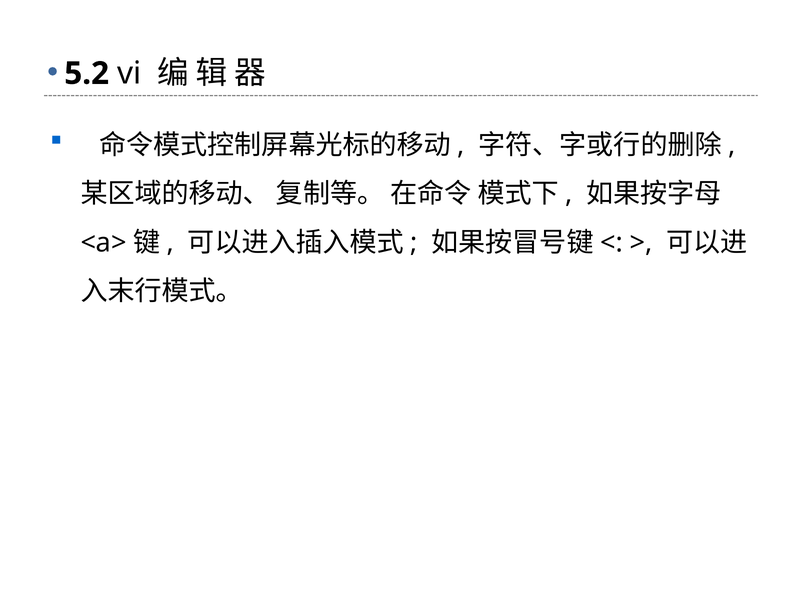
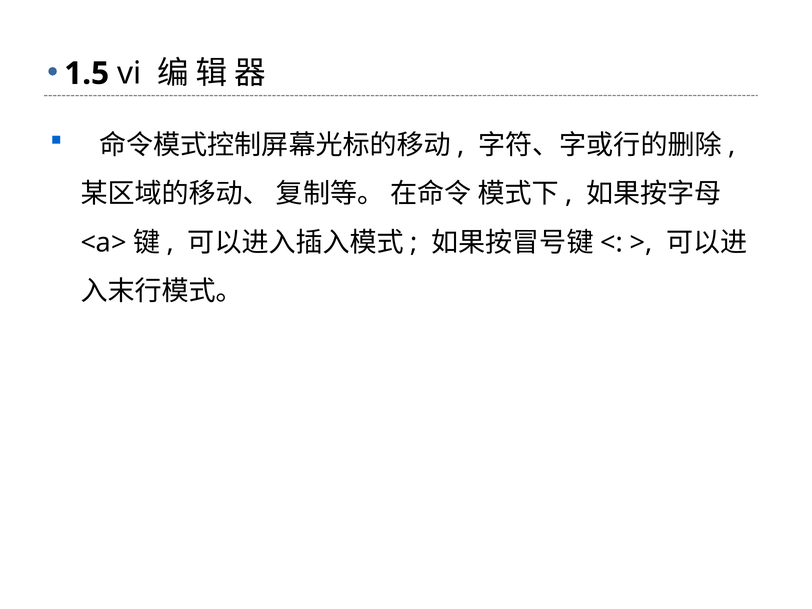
5.2: 5.2 -> 1.5 (87, 73)
